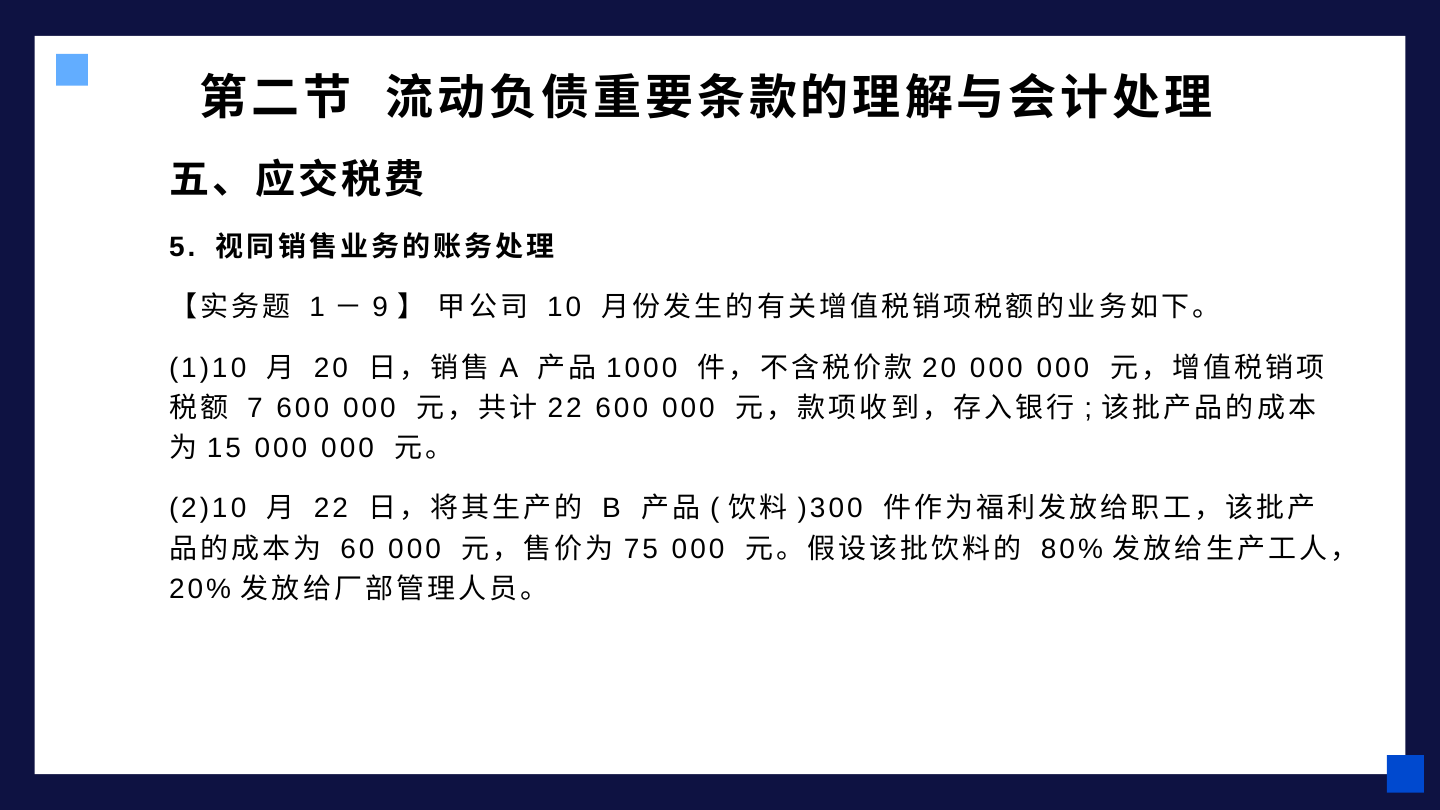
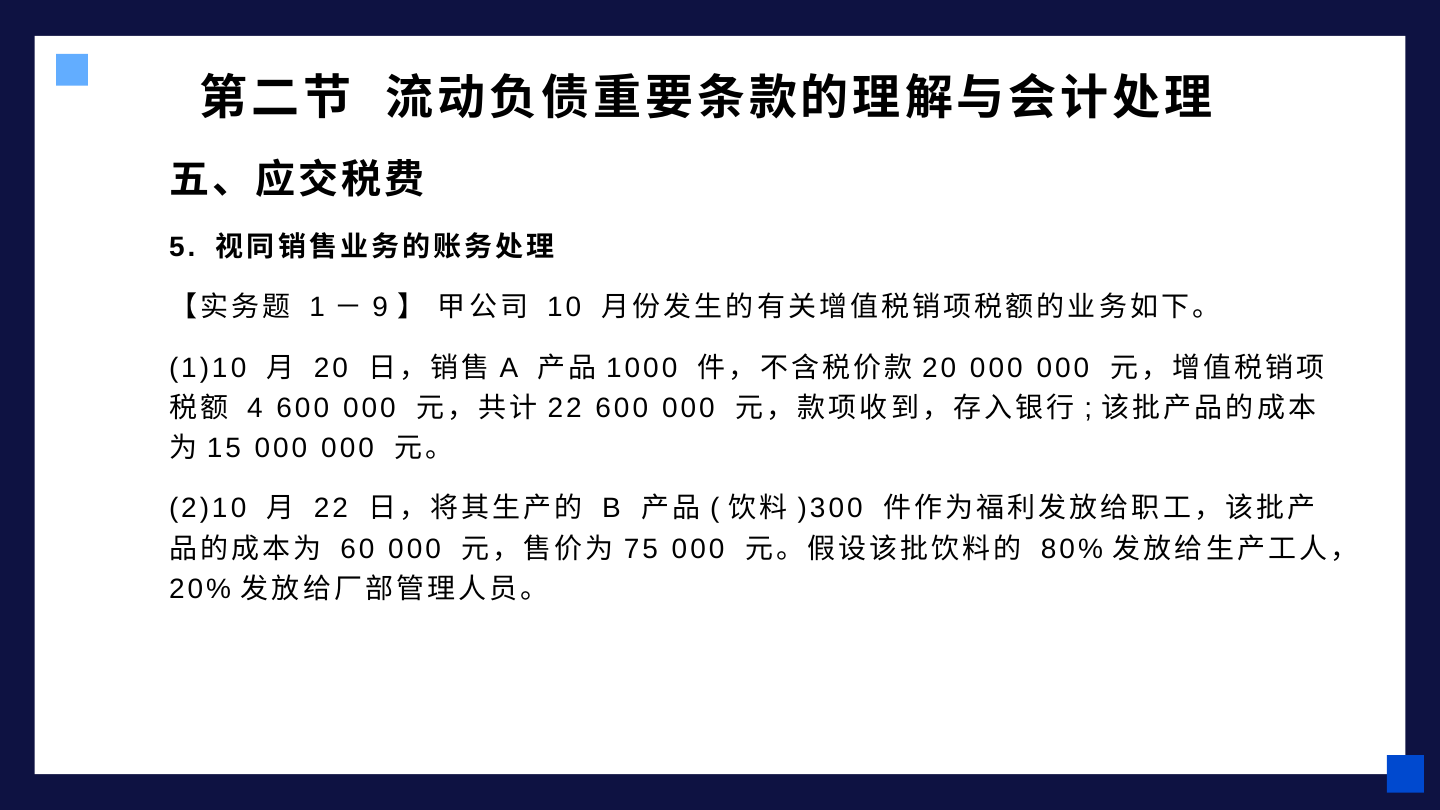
7: 7 -> 4 (255, 408)
